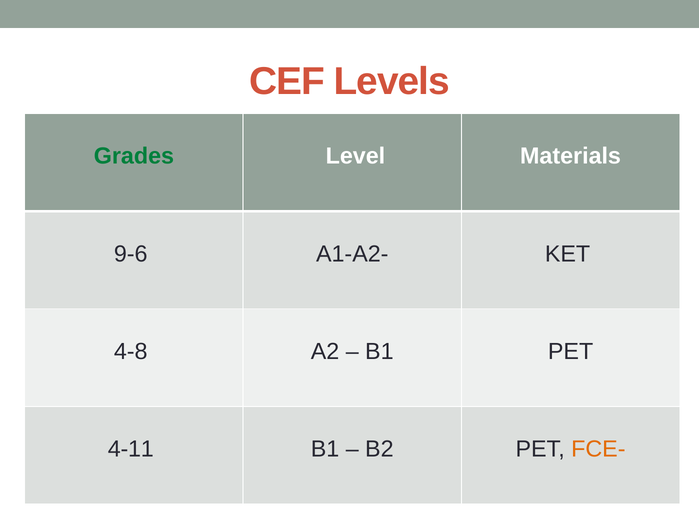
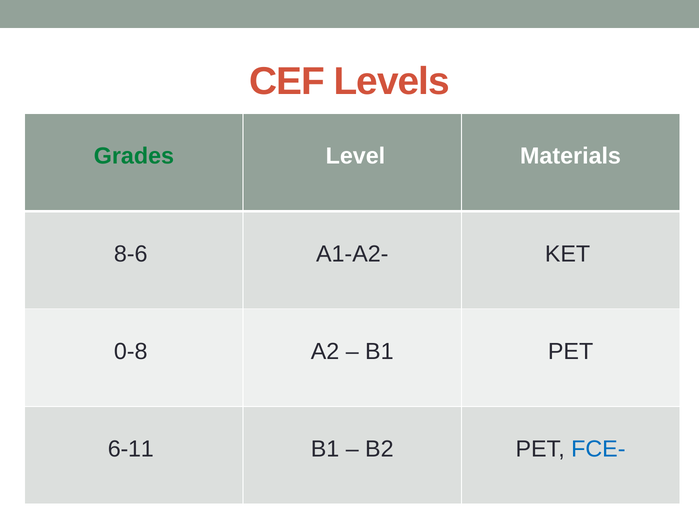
9-6: 9-6 -> 8-6 (131, 254)
4-8: 4-8 -> 0-8 (131, 352)
4-11: 4-11 -> 6-11 (131, 449)
FCE- colour: orange -> blue (598, 449)
